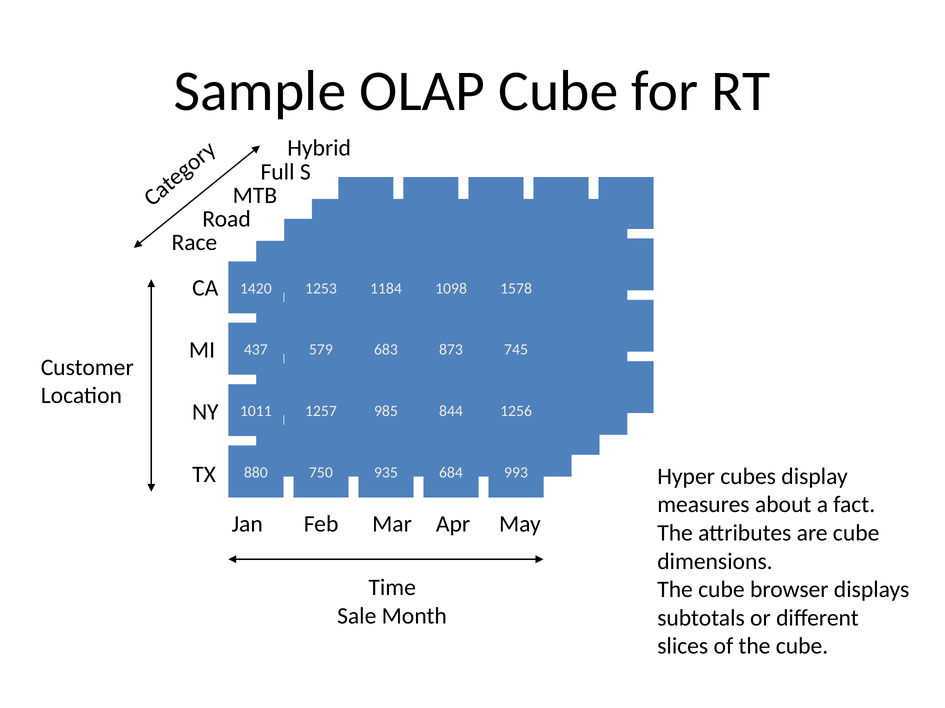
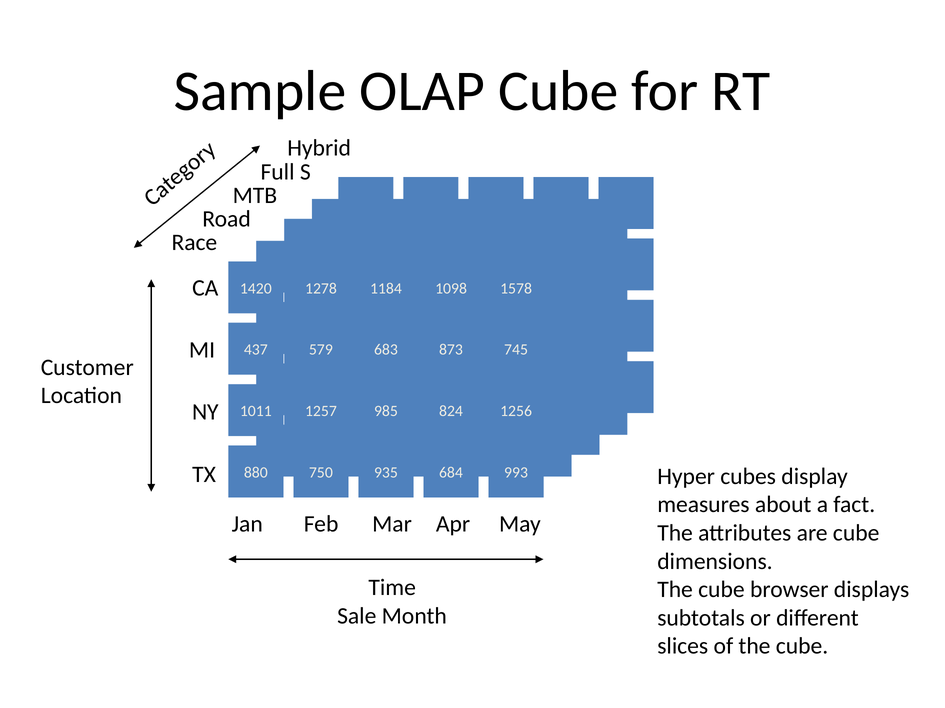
1253: 1253 -> 1278 (321, 289)
844: 844 -> 824 (451, 412)
